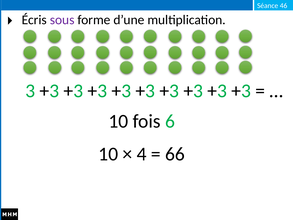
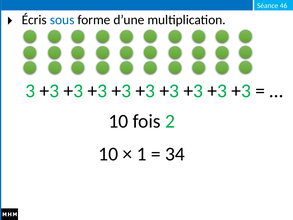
sous colour: purple -> blue (62, 20)
6: 6 -> 2 (170, 121)
4: 4 -> 1 (142, 154)
66: 66 -> 34 (175, 154)
